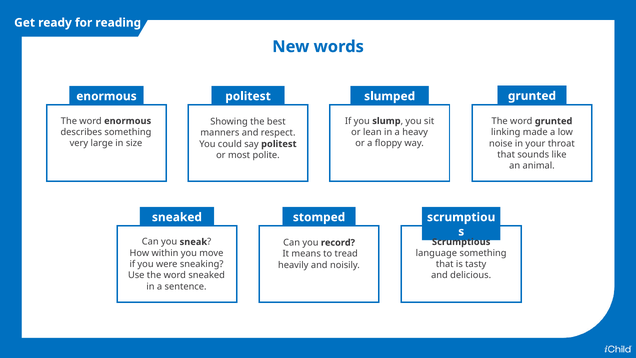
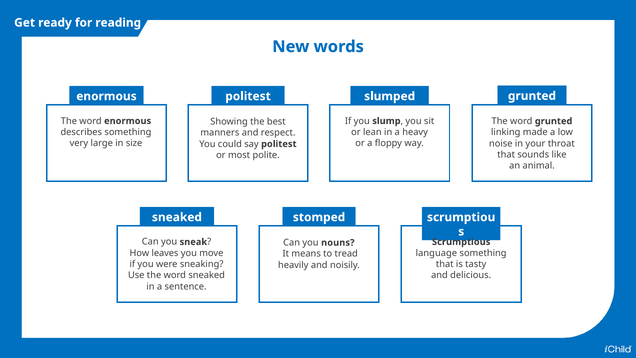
record: record -> nouns (338, 242)
within: within -> leaves (165, 253)
